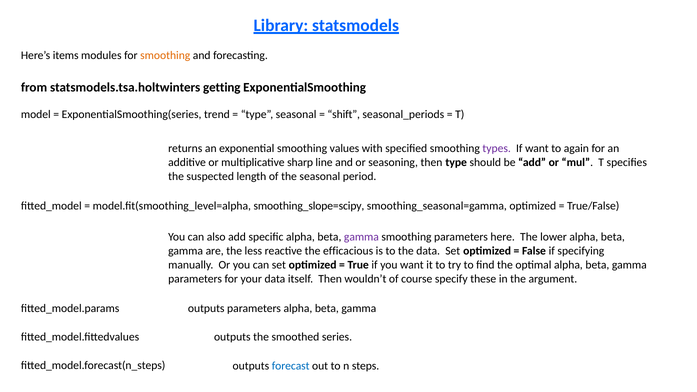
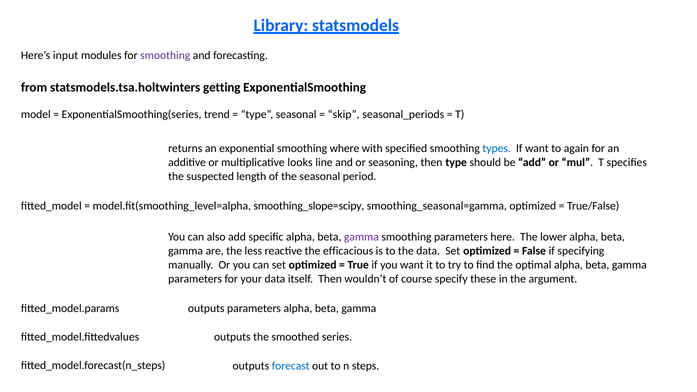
items: items -> input (66, 55)
smoothing colour: orange -> purple (165, 55)
shift: shift -> skip (344, 115)
values: values -> where (344, 148)
types colour: purple -> blue (497, 148)
sharp: sharp -> looks (300, 162)
